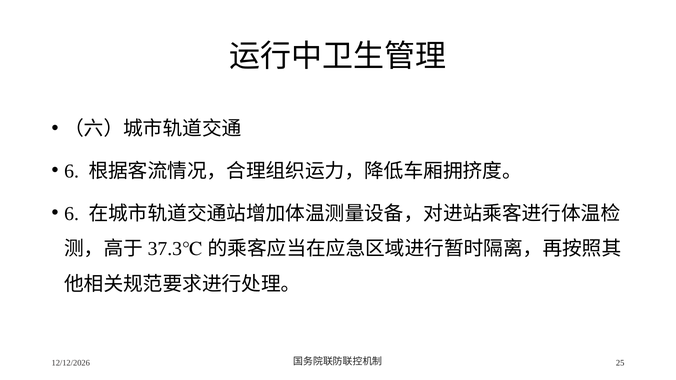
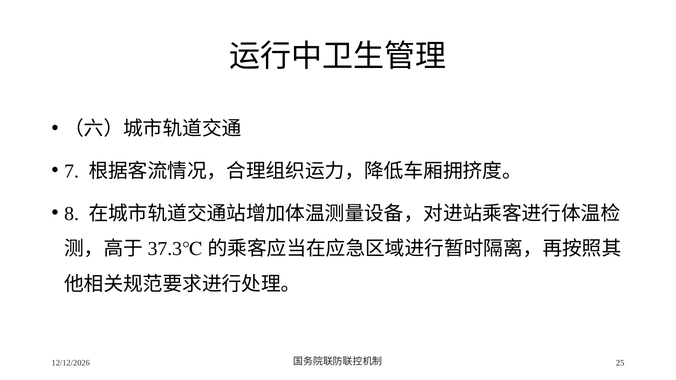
6: 6 -> 7 (72, 171)
6: 6 -> 8 (72, 214)
